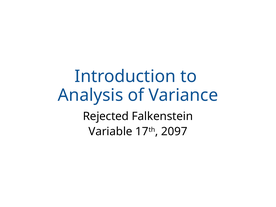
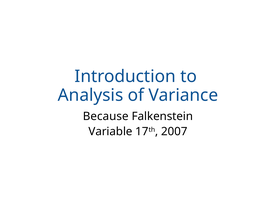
Rejected: Rejected -> Because (106, 116)
2097: 2097 -> 2007 (174, 132)
